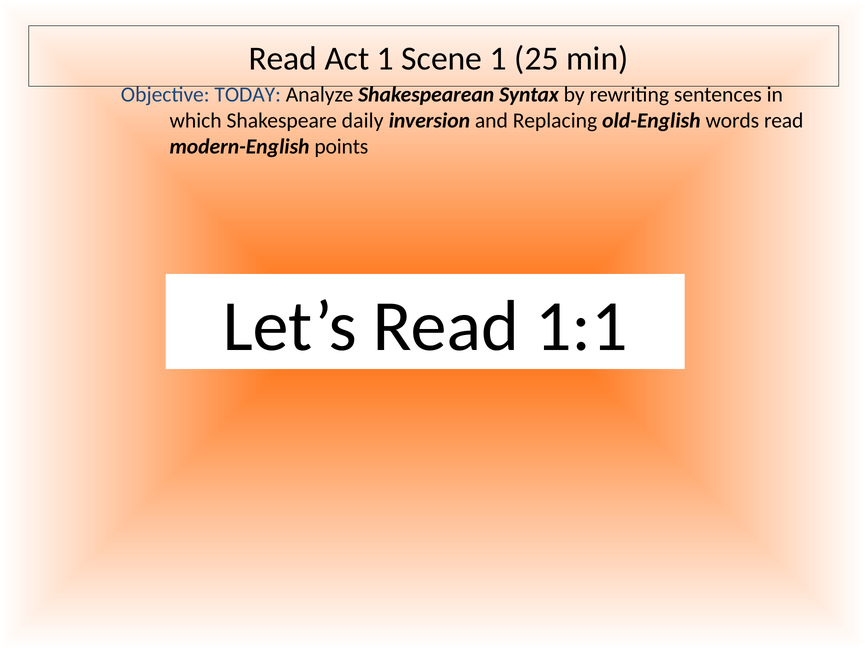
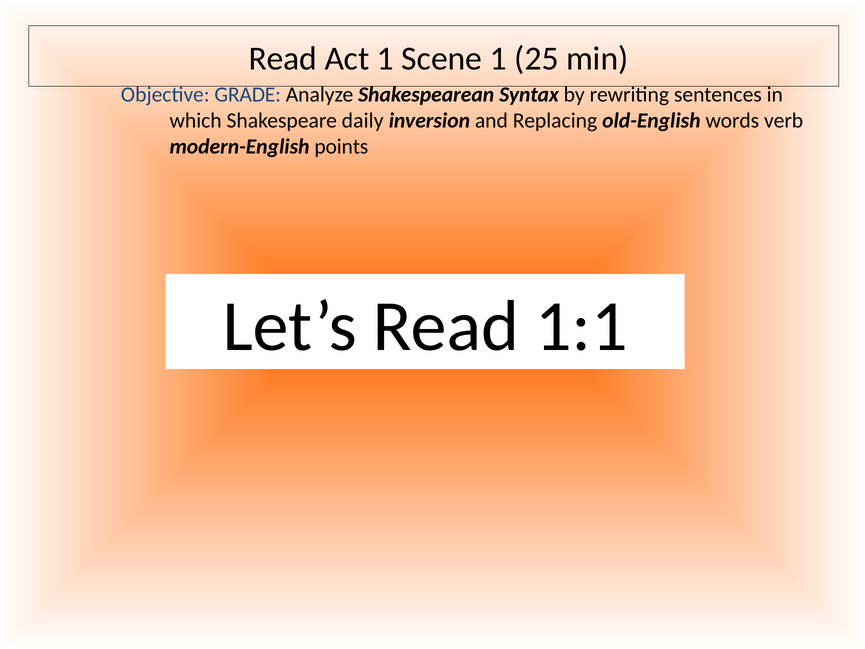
TODAY: TODAY -> GRADE (248, 95)
words read: read -> verb (784, 120)
